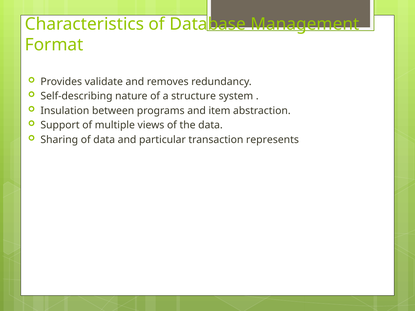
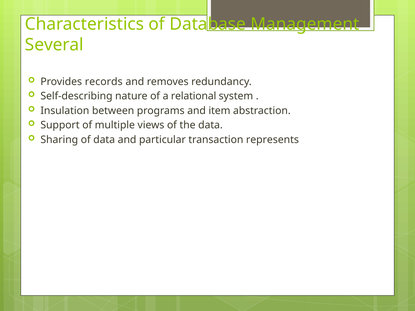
Format: Format -> Several (54, 45)
validate: validate -> records (104, 82)
structure: structure -> relational (194, 96)
